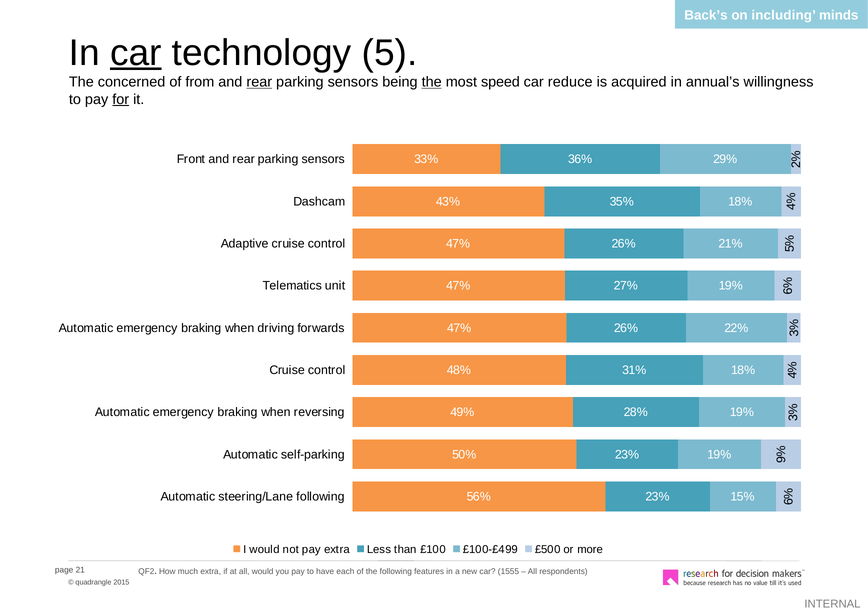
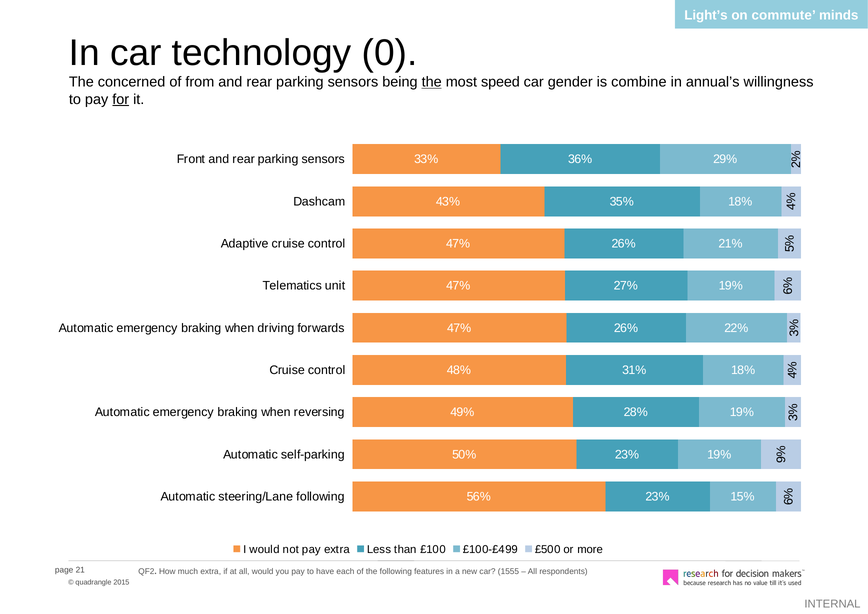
Back’s: Back’s -> Light’s (706, 15)
including: including -> commute (784, 15)
car underline: present -> none (136, 53)
technology 5: 5 -> 0 (390, 53)
rear underline: present -> none (259, 82)
reduce: reduce -> gender (570, 82)
acquired: acquired -> combine (639, 82)
